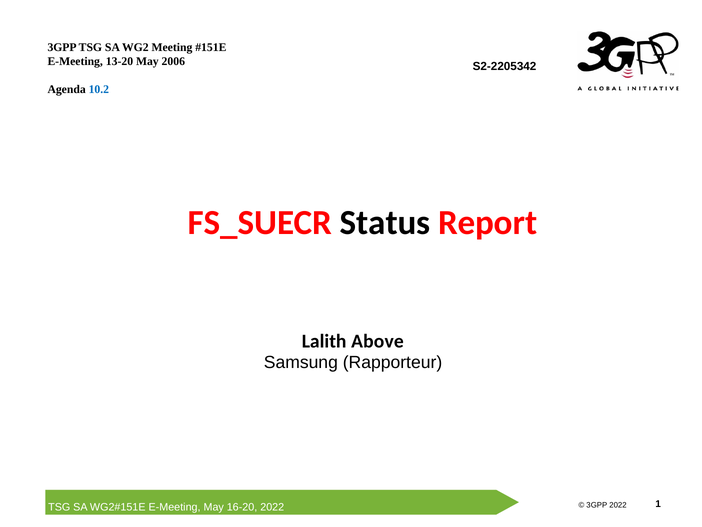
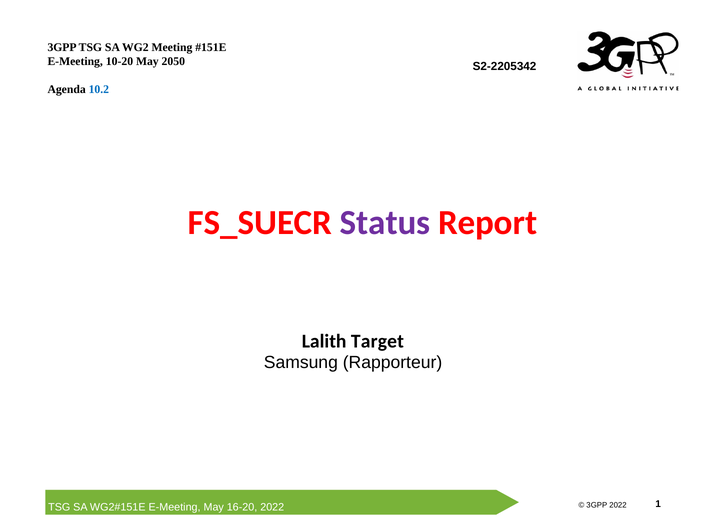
13-20: 13-20 -> 10-20 (119, 61)
2006: 2006 -> 2050 (173, 61)
Status colour: black -> purple (385, 222)
Above: Above -> Target (377, 341)
